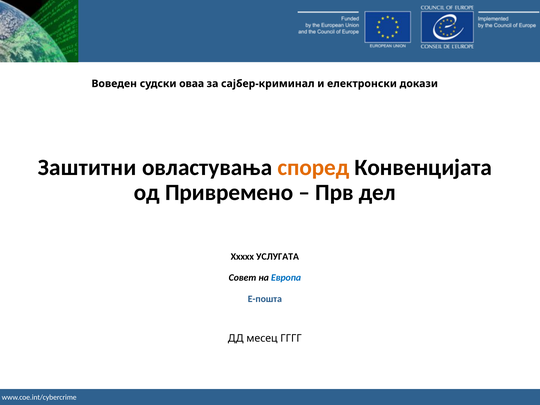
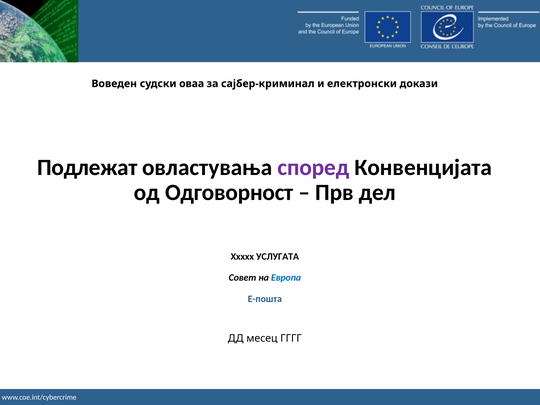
Заштитни: Заштитни -> Подлежат (87, 167)
според colour: orange -> purple (313, 167)
Привремено: Привремено -> Одговорност (229, 193)
